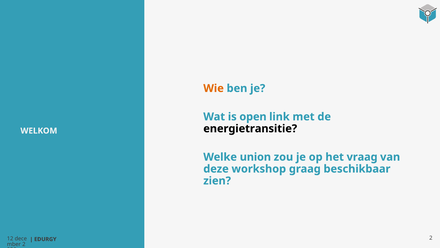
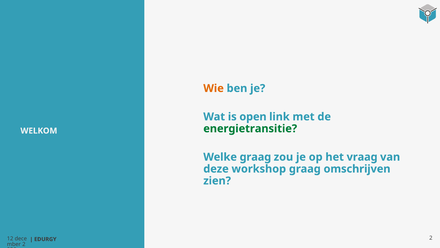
energietransitie colour: black -> green (250, 128)
Welke union: union -> graag (255, 157)
beschikbaar: beschikbaar -> omschrijven (357, 169)
